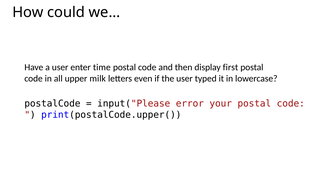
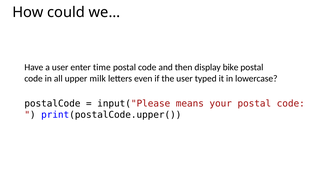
first: first -> bike (231, 67)
error: error -> means (190, 104)
